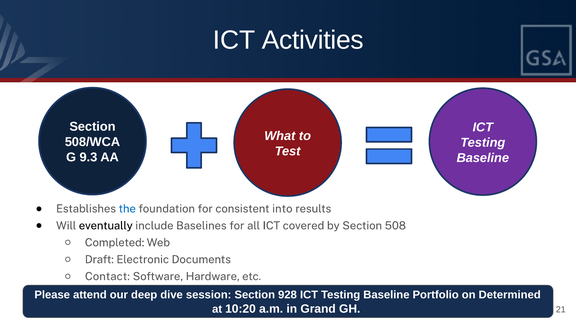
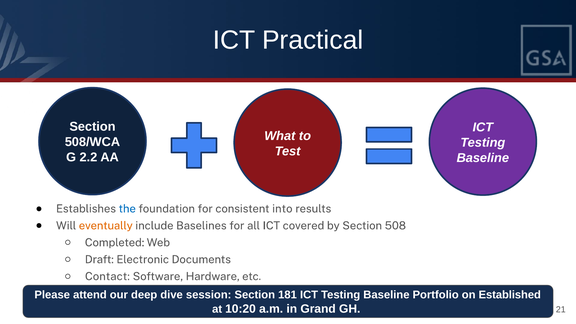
Activities: Activities -> Practical (313, 40)
9.3: 9.3 -> 2.2 (88, 157)
eventually colour: black -> orange (106, 226)
928: 928 -> 181 (288, 295)
Determined: Determined -> Established (510, 295)
